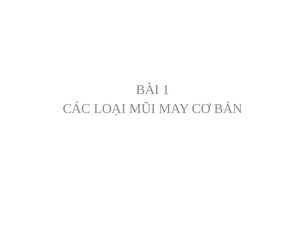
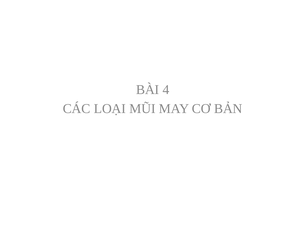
1: 1 -> 4 (166, 90)
